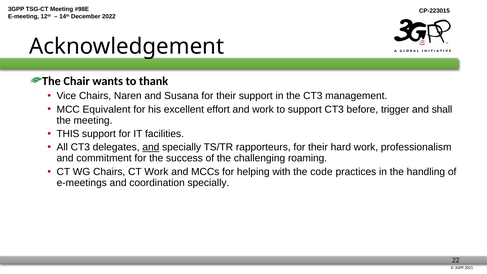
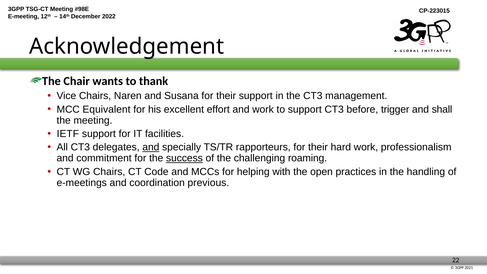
THIS: THIS -> IETF (68, 134)
success underline: none -> present (184, 158)
CT Work: Work -> Code (156, 172)
code: code -> open (322, 172)
coordination specially: specially -> previous (208, 183)
